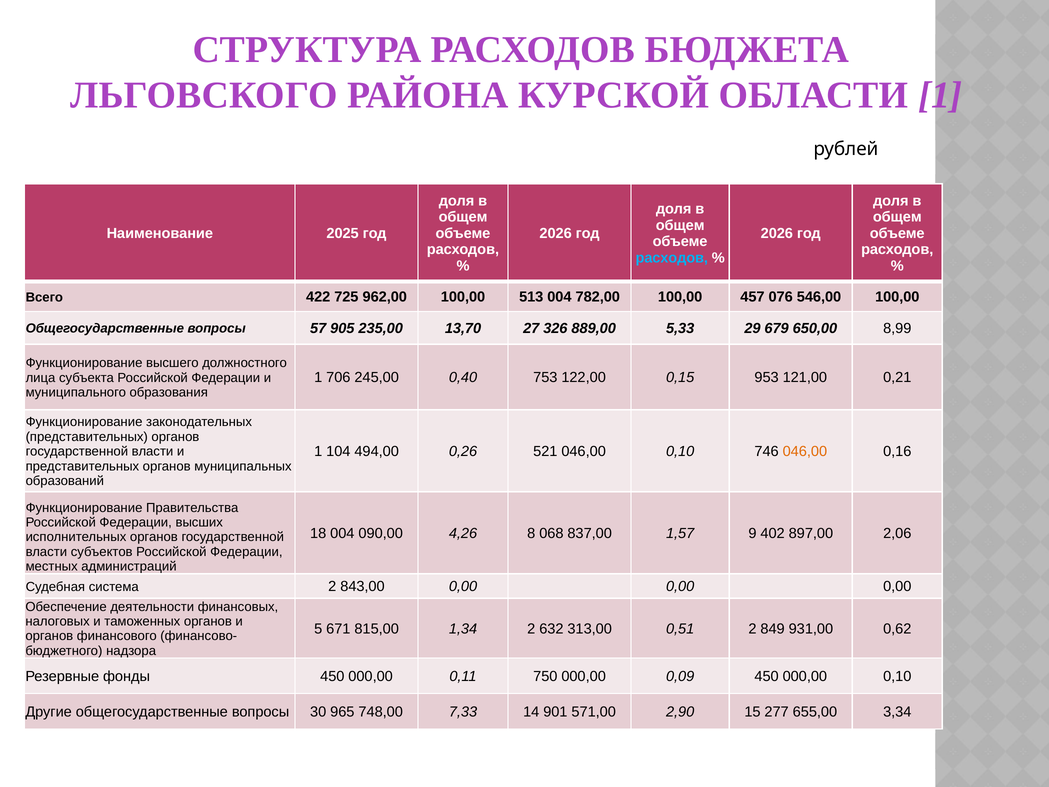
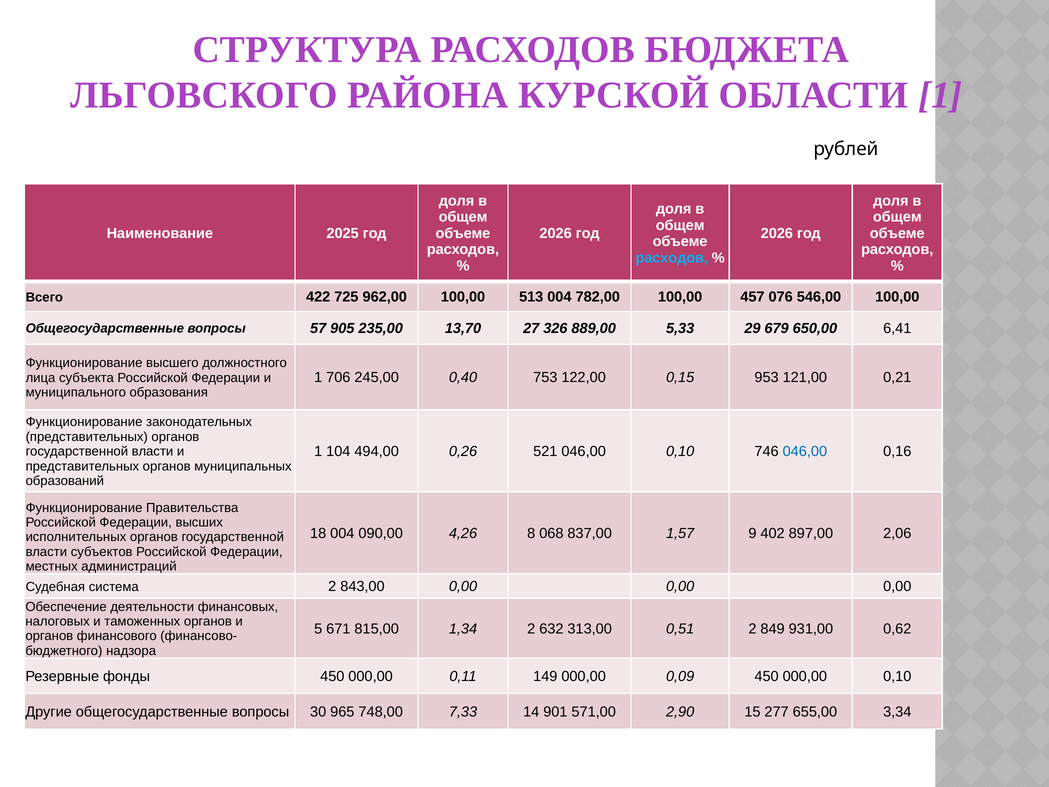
8,99: 8,99 -> 6,41 (897, 328)
046,00 colour: orange -> blue (805, 451)
750: 750 -> 149 (545, 676)
